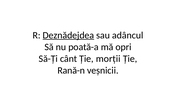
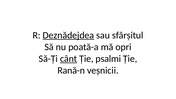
adâncul: adâncul -> sfârșitul (128, 35)
cânt underline: none -> present (69, 59)
morții: morții -> psalmi (108, 59)
